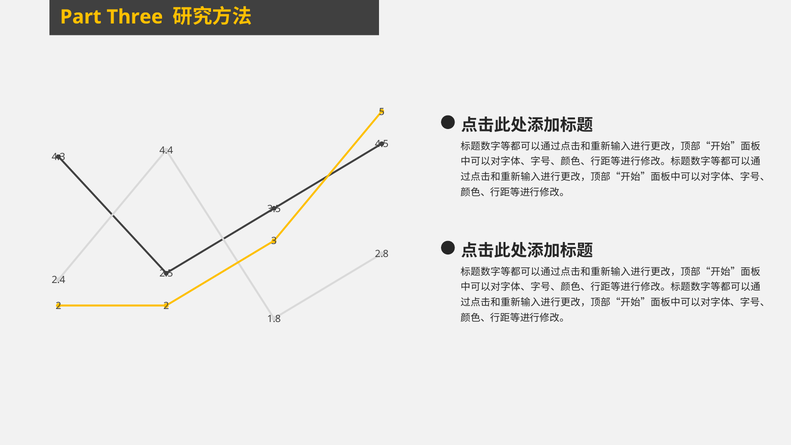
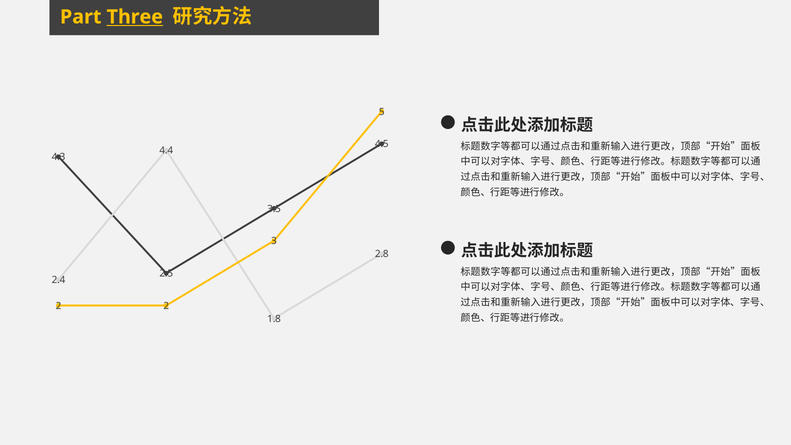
Three underline: none -> present (135, 17)
